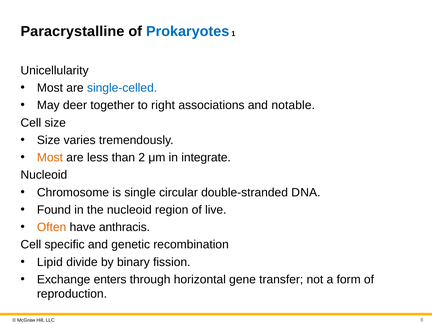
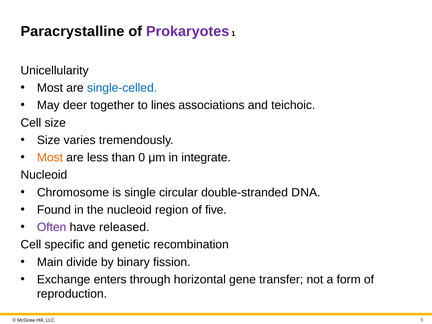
Prokaryotes colour: blue -> purple (188, 31)
right: right -> lines (163, 105)
notable: notable -> teichoic (293, 105)
2: 2 -> 0 (142, 158)
live: live -> five (216, 210)
Often colour: orange -> purple (52, 227)
anthracis: anthracis -> released (124, 227)
Lipid: Lipid -> Main (50, 262)
